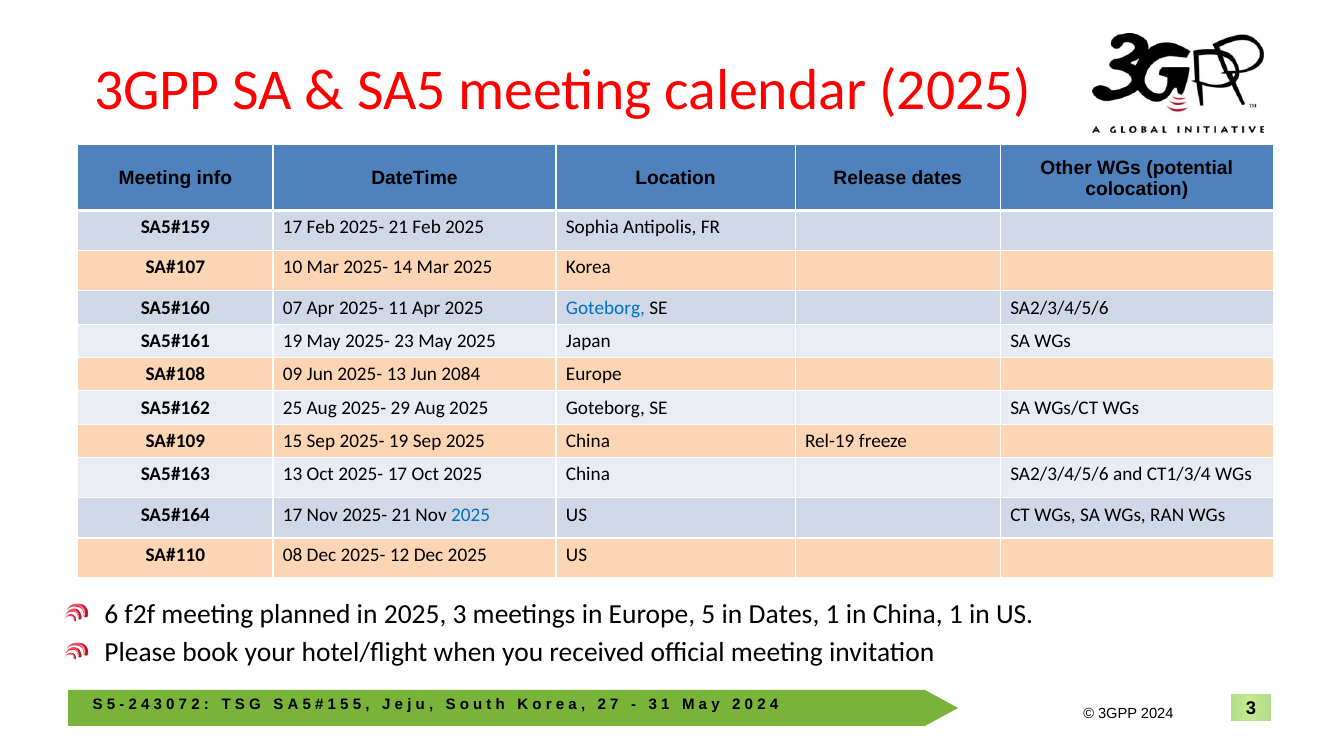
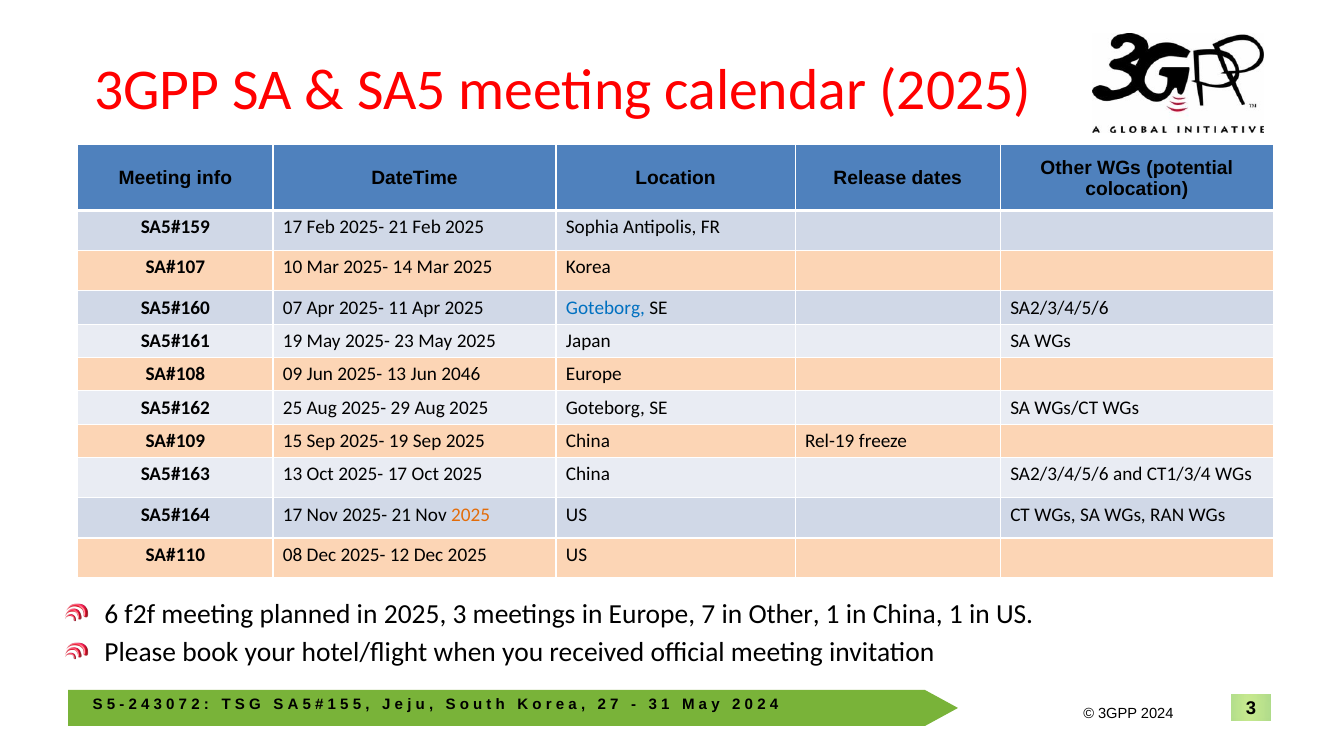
2084: 2084 -> 2046 (461, 374)
2025 colour: blue -> orange (471, 515)
Europe 5: 5 -> 7 (708, 614)
in Dates: Dates -> Other (784, 614)
